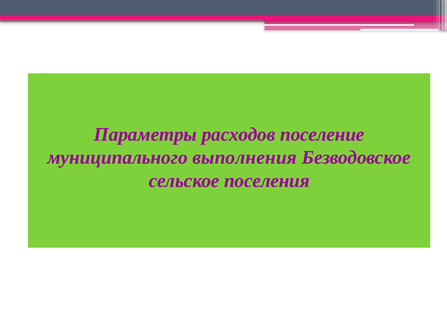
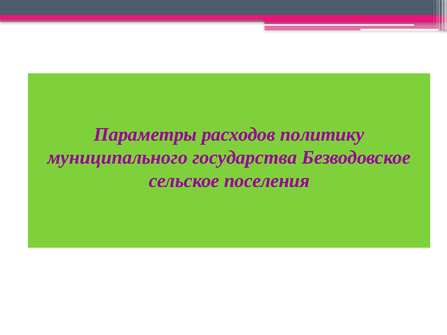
поселение: поселение -> политику (322, 135)
выполнения: выполнения -> государства (245, 158)
